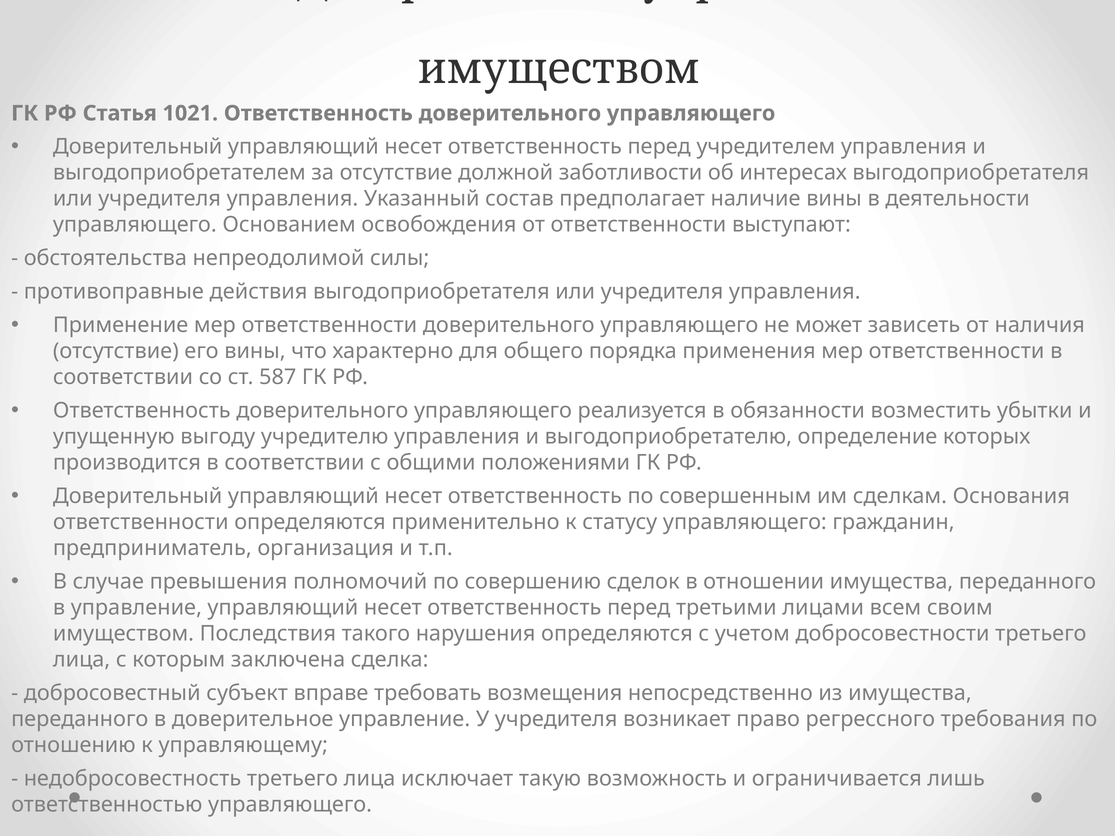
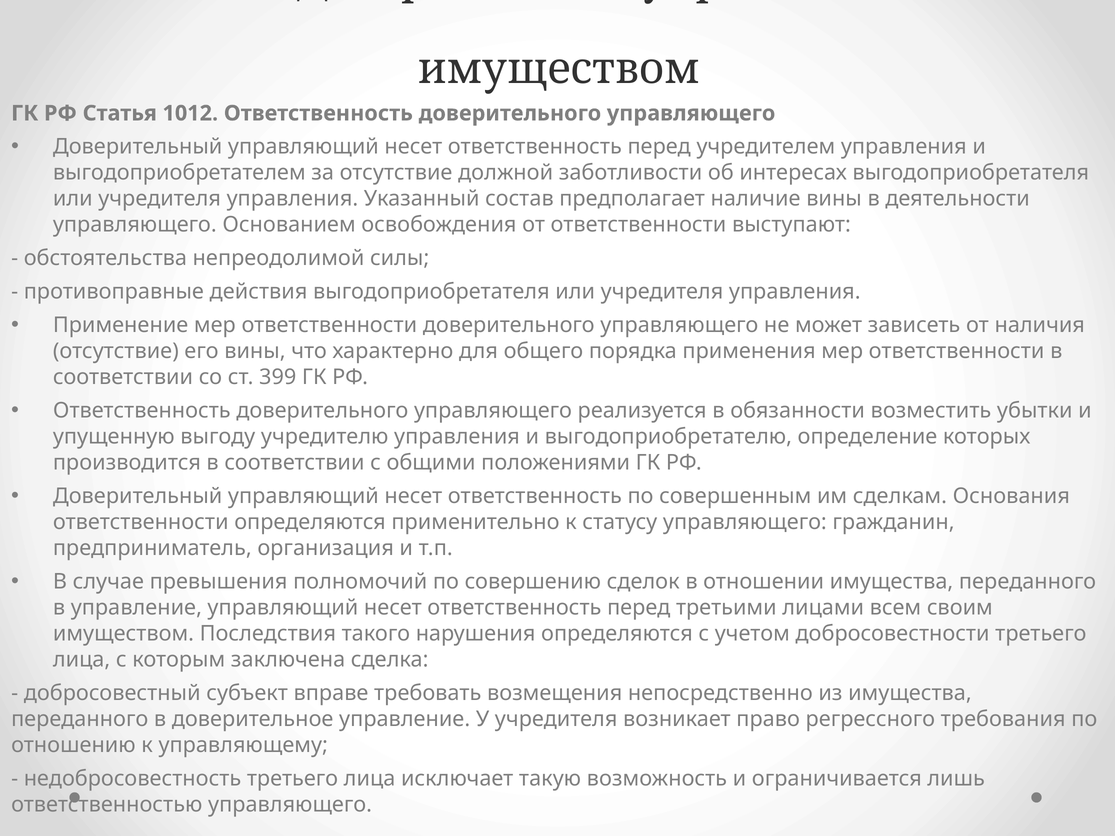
1021: 1021 -> 1012 (190, 113)
587: 587 -> 399 (278, 377)
